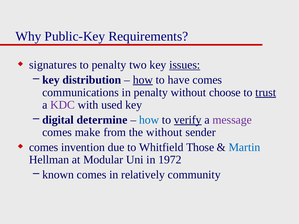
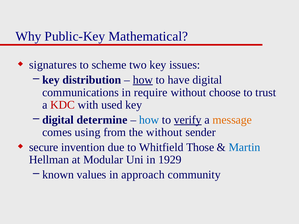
Requirements: Requirements -> Mathematical (148, 36)
to penalty: penalty -> scheme (109, 65)
issues underline: present -> none (185, 65)
have comes: comes -> digital (207, 80)
in penalty: penalty -> require (151, 92)
trust underline: present -> none (266, 92)
KDC colour: purple -> red (63, 105)
message colour: purple -> orange (232, 120)
make: make -> using (88, 132)
comes: comes -> secure (44, 147)
1972: 1972 -> 1929 (170, 160)
known comes: comes -> values (92, 175)
relatively: relatively -> approach (143, 175)
